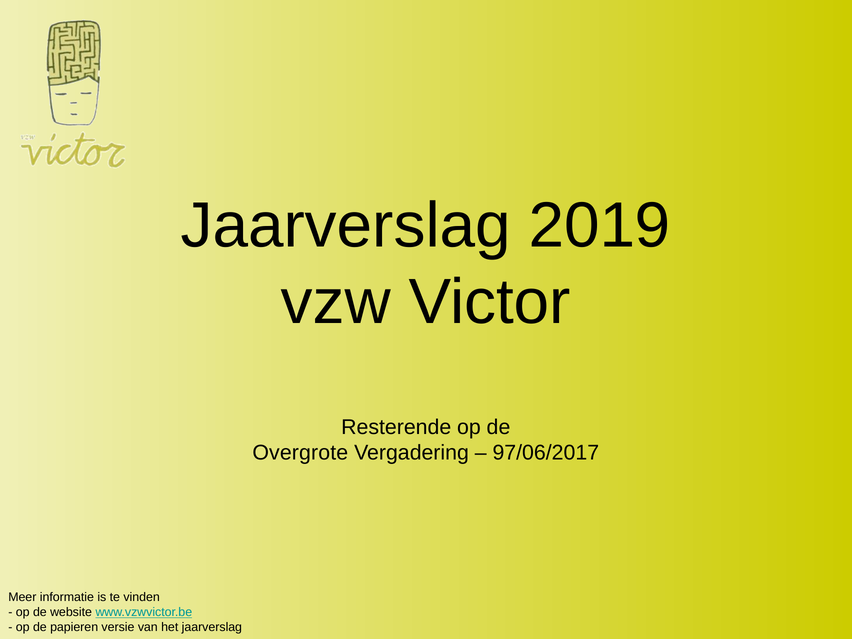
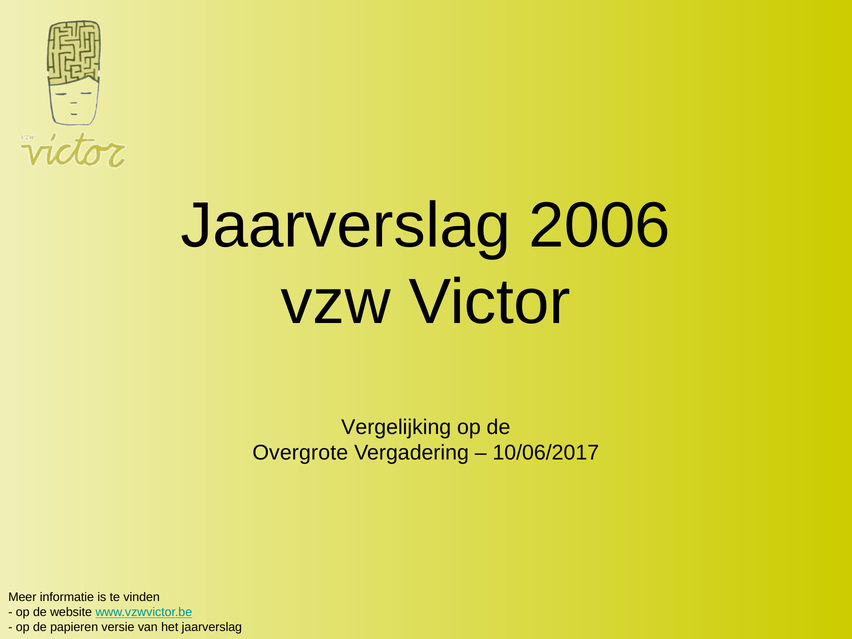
2019: 2019 -> 2006 (600, 226)
Resterende: Resterende -> Vergelijking (396, 427)
97/06/2017: 97/06/2017 -> 10/06/2017 (546, 453)
